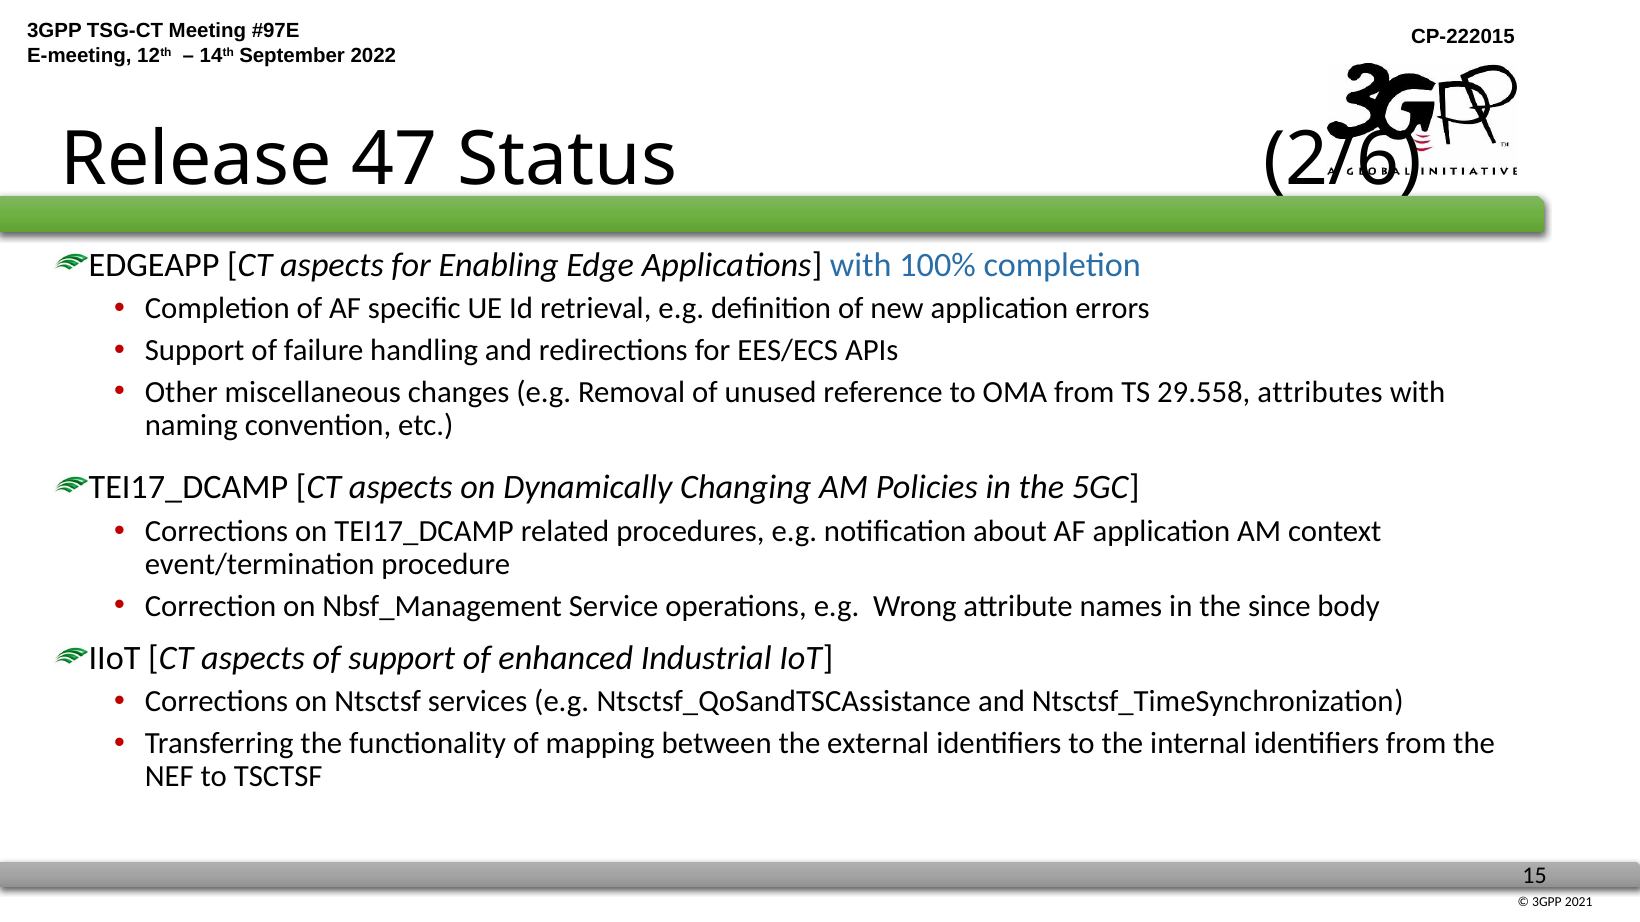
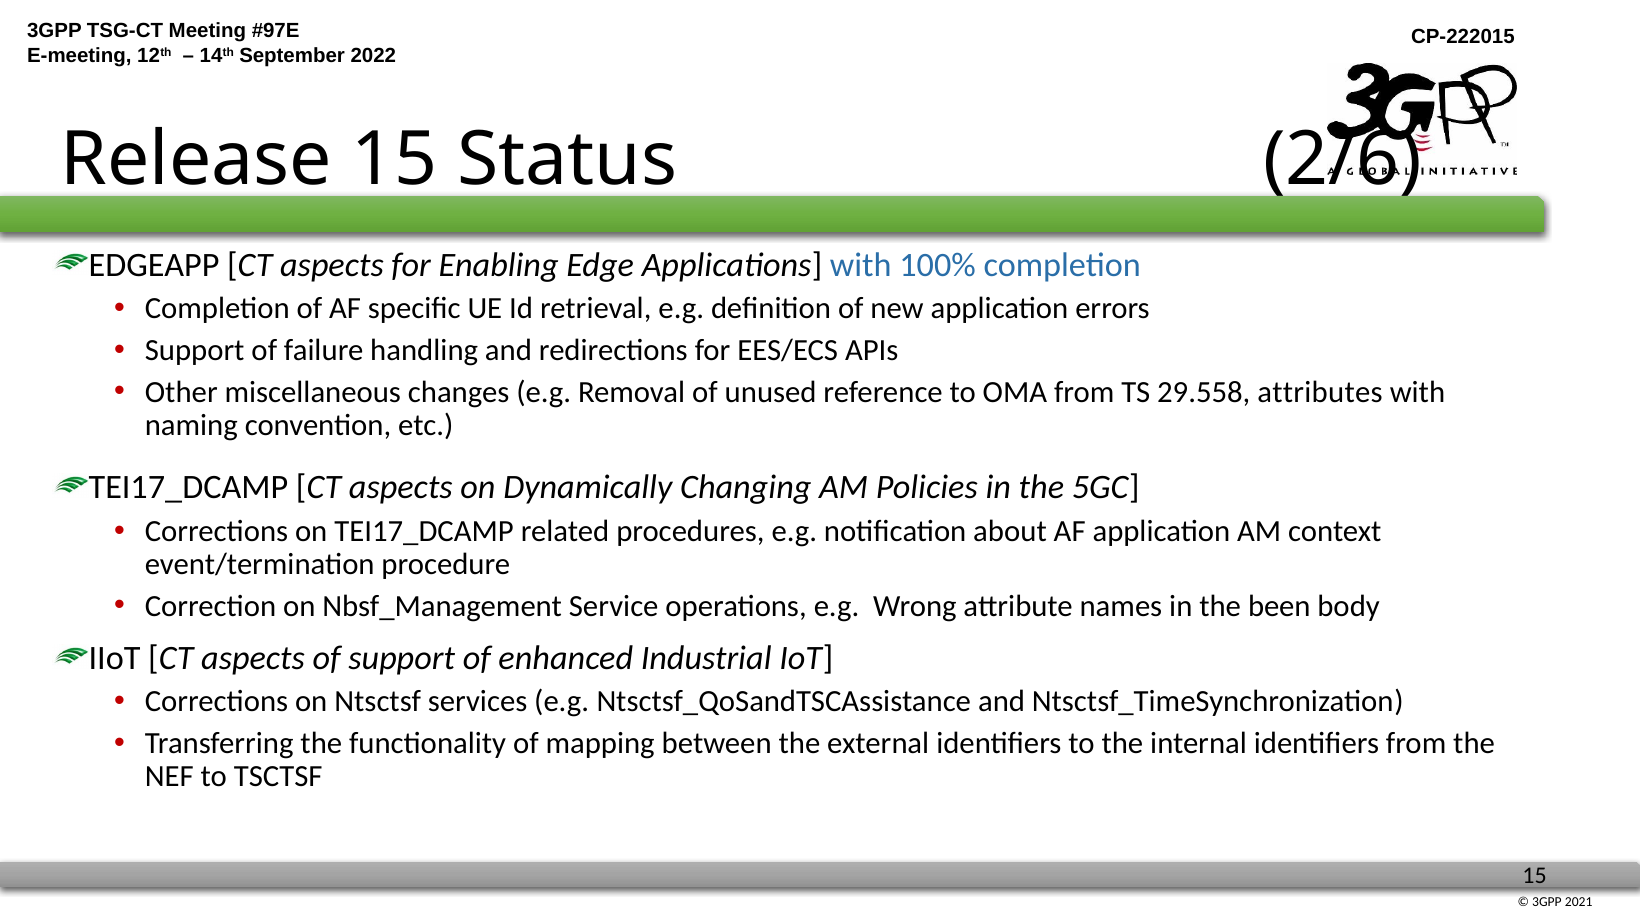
Release 47: 47 -> 15 (395, 160)
since: since -> been (1279, 606)
